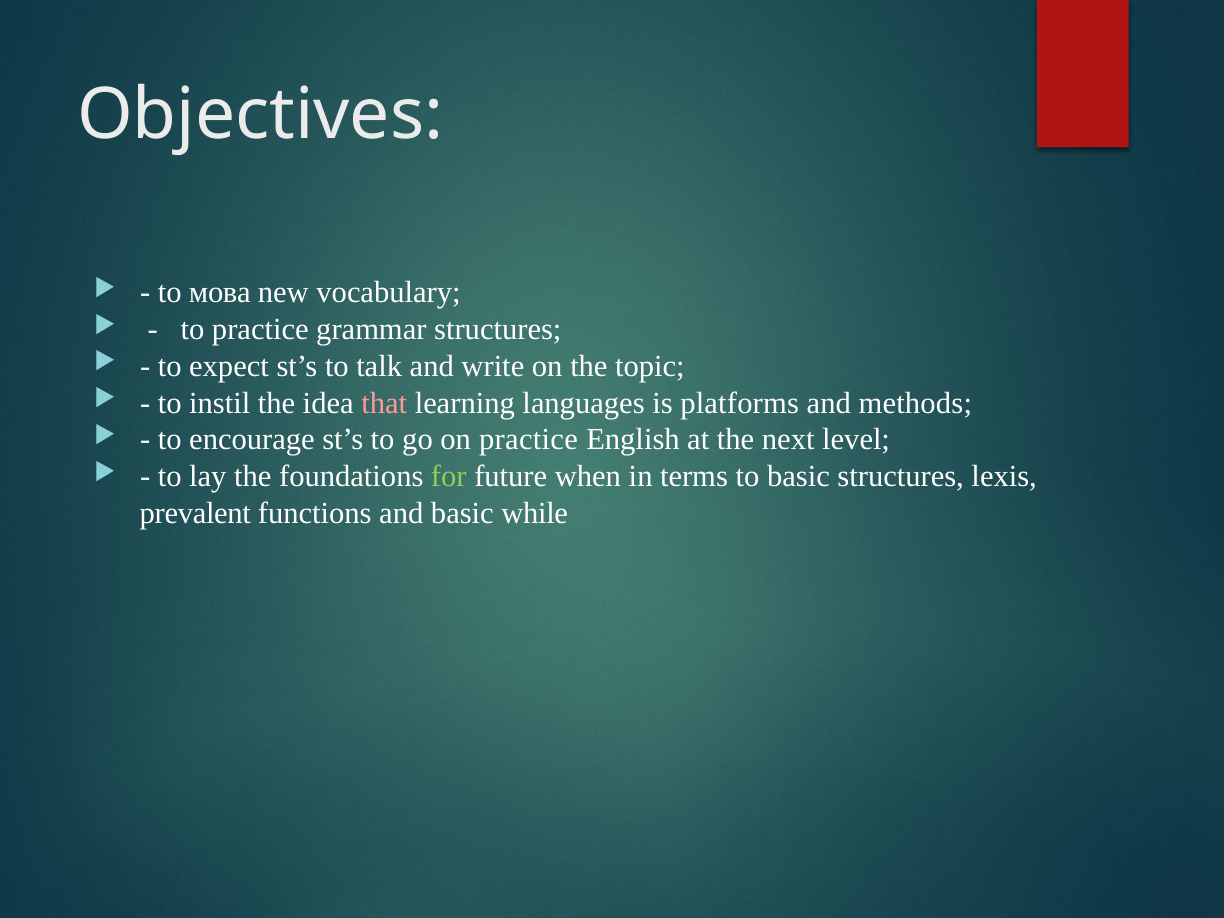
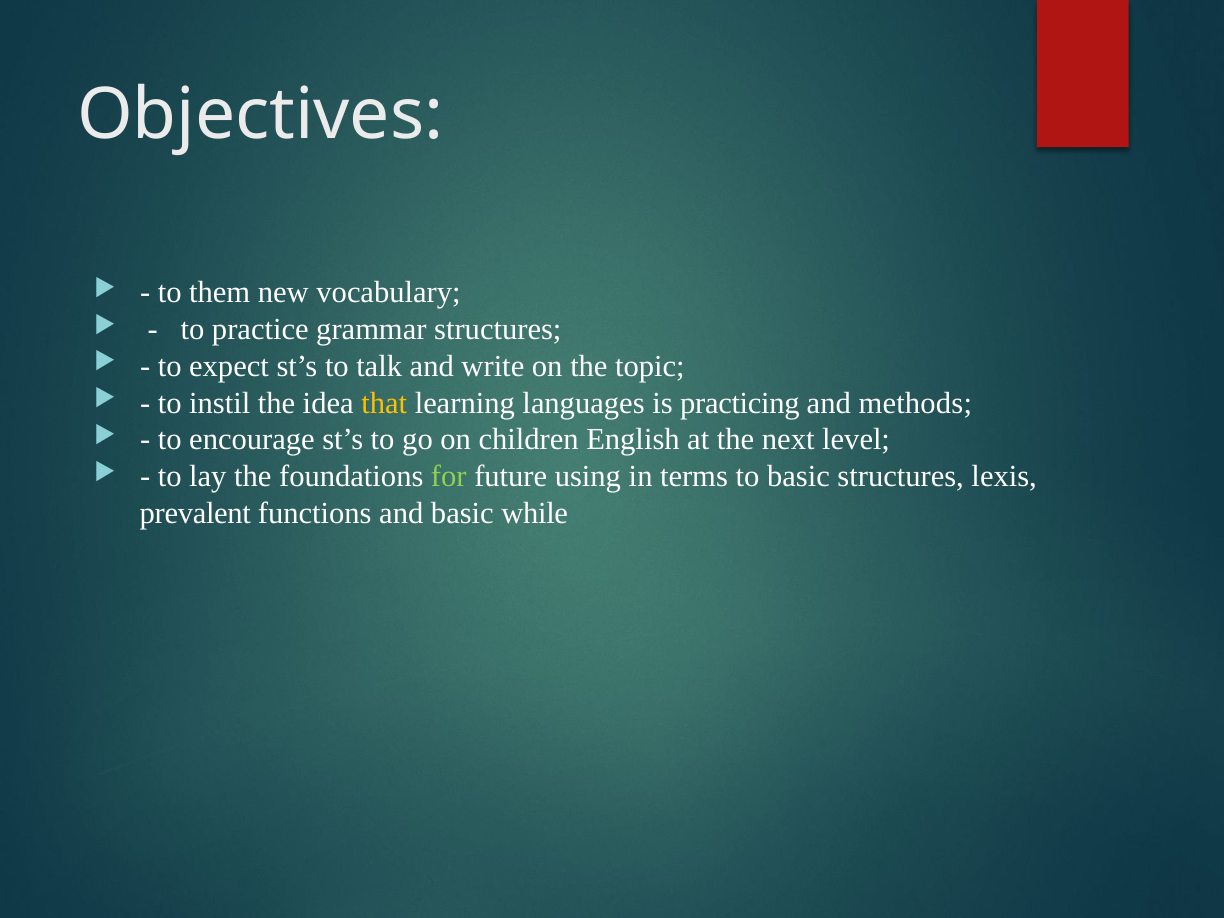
мова: мова -> them (220, 293)
that colour: pink -> yellow (384, 403)
platforms: platforms -> practicing (740, 403)
on practice: practice -> children (529, 440)
when: when -> using (588, 476)
